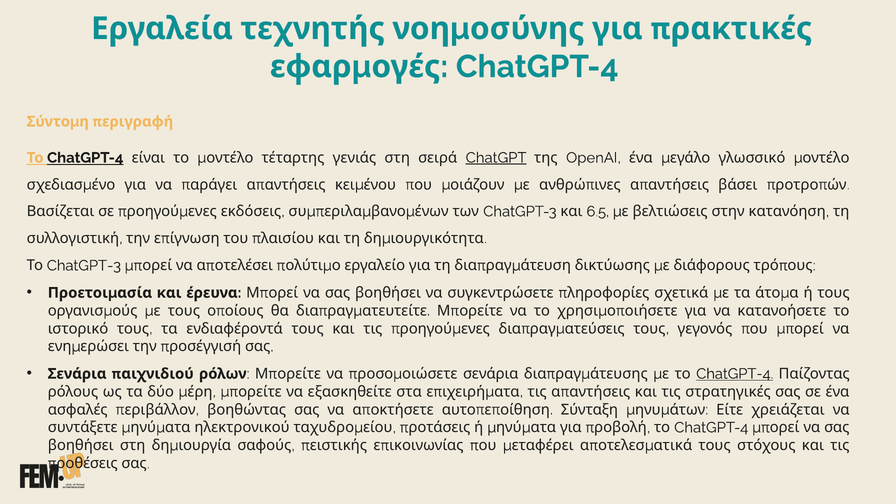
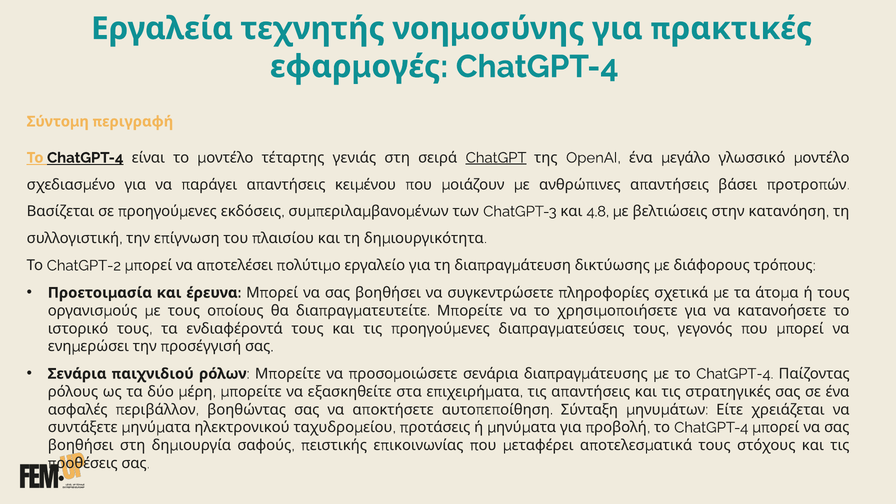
6.5: 6.5 -> 4.8 (598, 211)
ChatGPT-3: ChatGPT-3 -> ChatGPT-2 (84, 266)
ChatGPT-4 underline: present -> none (735, 374)
